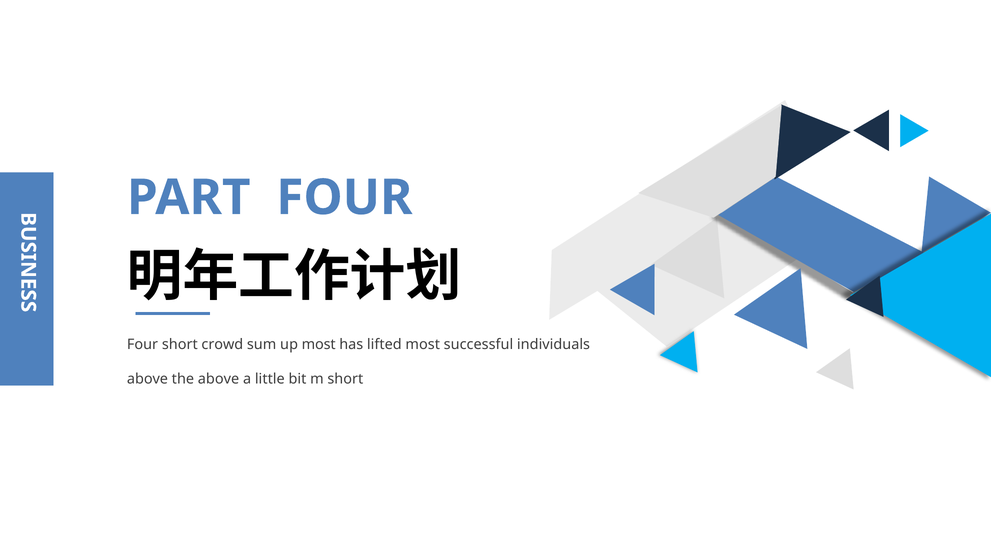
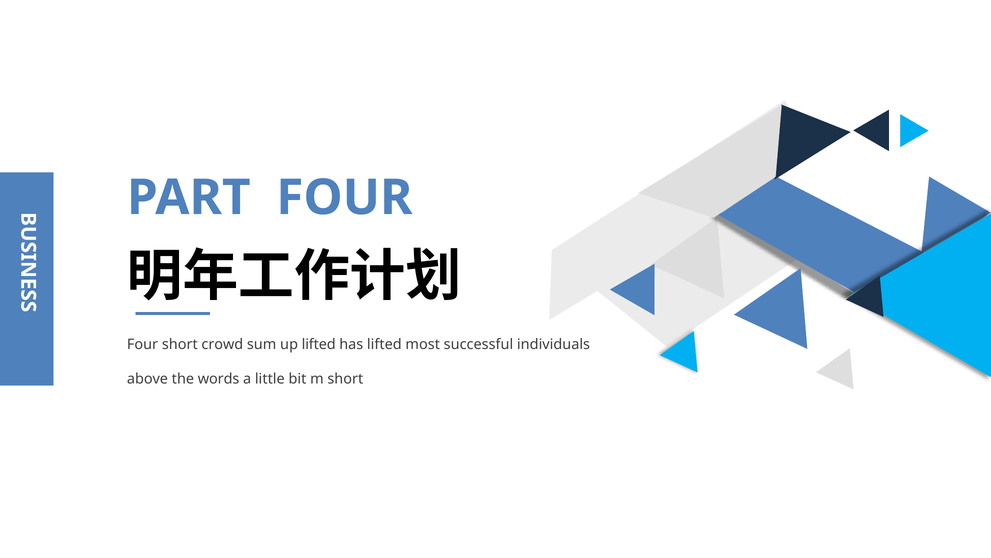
up most: most -> lifted (319, 344)
the above: above -> words (219, 379)
